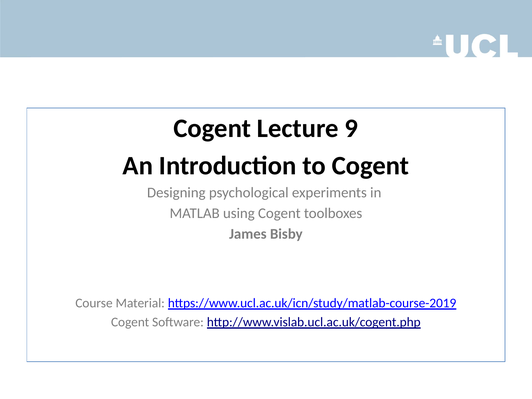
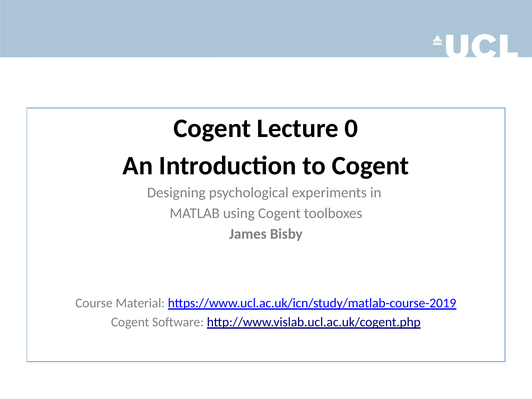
9: 9 -> 0 (351, 128)
